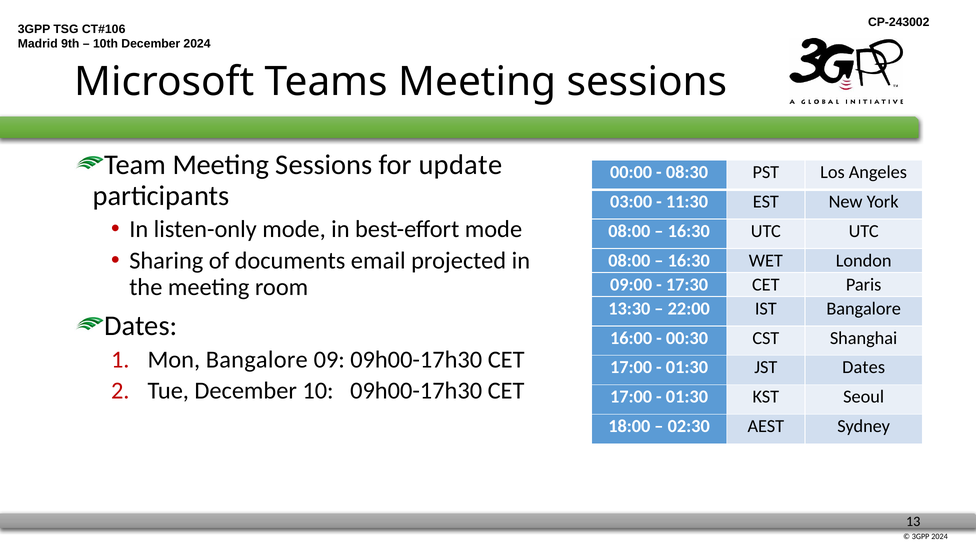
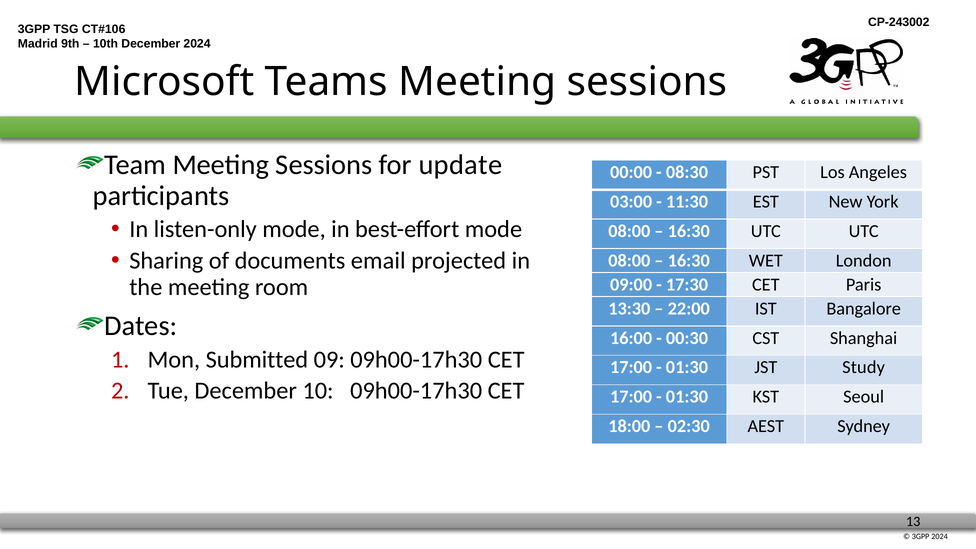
Mon Bangalore: Bangalore -> Submitted (257, 359)
JST Dates: Dates -> Study (864, 367)
